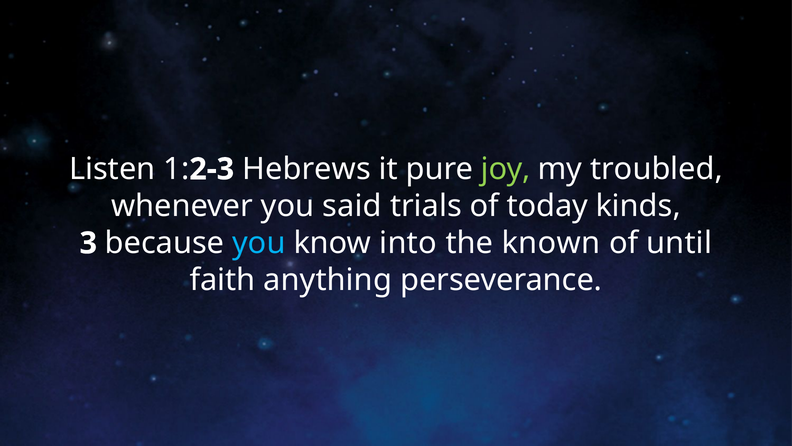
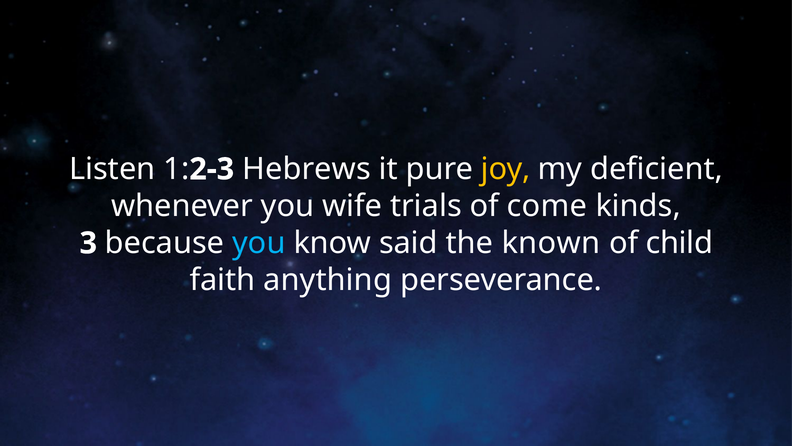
joy colour: light green -> yellow (506, 169)
troubled: troubled -> deficient (657, 169)
said: said -> wife (352, 206)
today: today -> come (547, 206)
into: into -> said (408, 243)
until: until -> child (679, 243)
